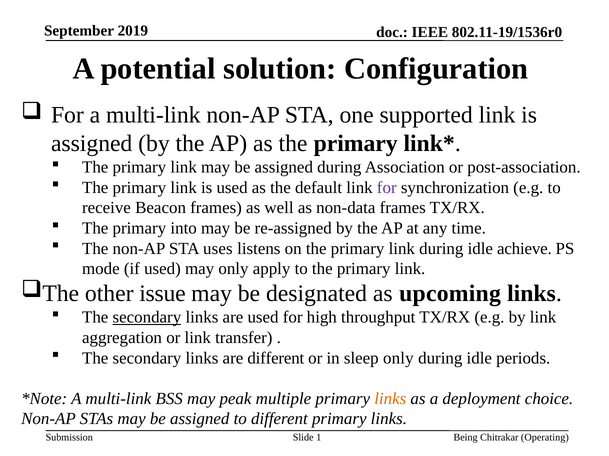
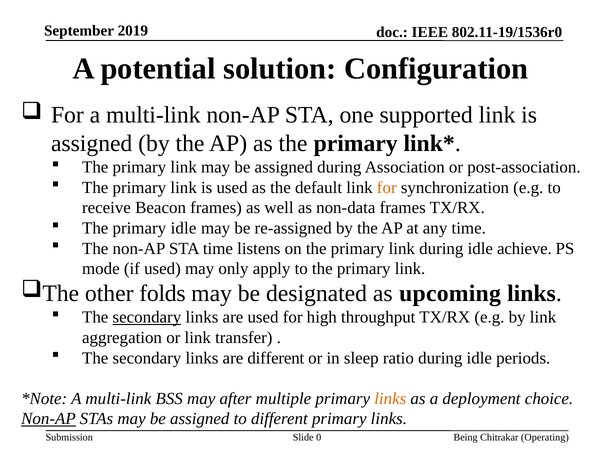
for colour: purple -> orange (387, 188)
primary into: into -> idle (184, 229)
STA uses: uses -> time (218, 249)
issue: issue -> folds (162, 294)
sleep only: only -> ratio (398, 359)
peak: peak -> after (235, 399)
Non-AP underline: none -> present (48, 419)
1: 1 -> 0 (319, 438)
